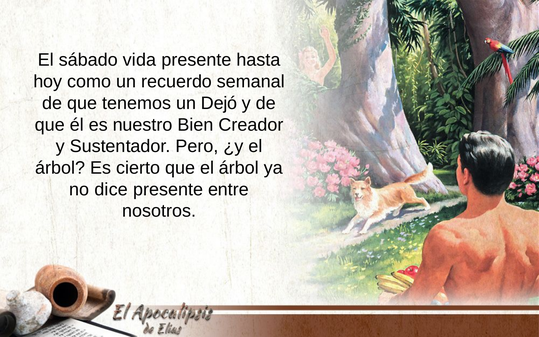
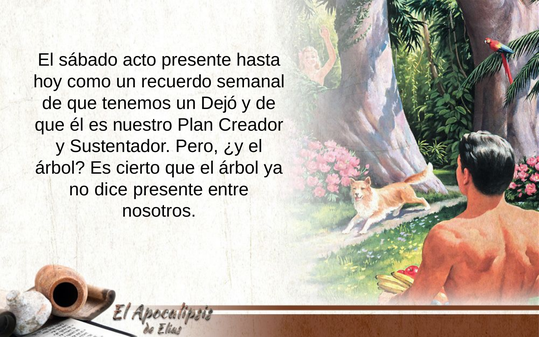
vida: vida -> acto (140, 60)
Bien: Bien -> Plan (196, 125)
